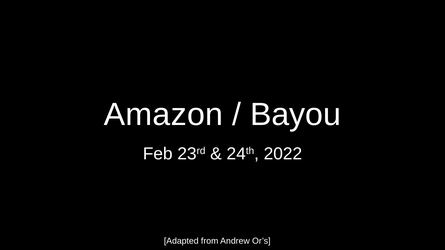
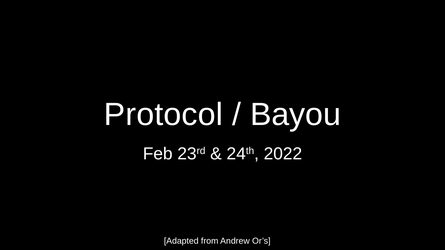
Amazon: Amazon -> Protocol (163, 115)
